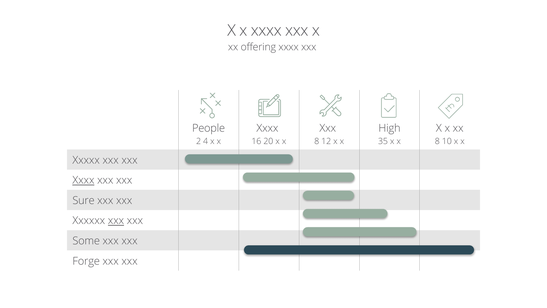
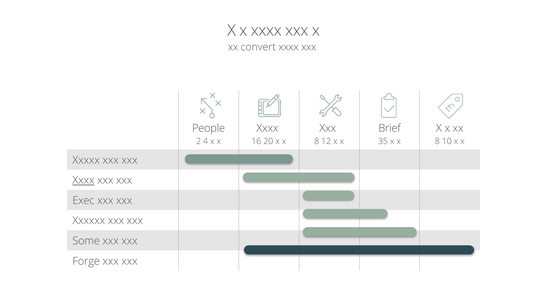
offering: offering -> convert (258, 47)
High: High -> Brief (390, 128)
Sure: Sure -> Exec (83, 200)
xxx underline: present -> none (116, 220)
